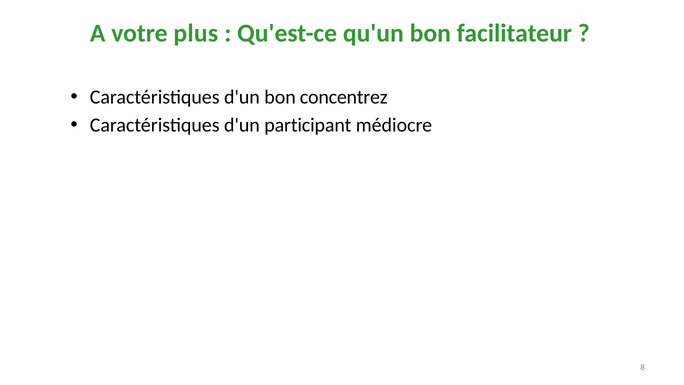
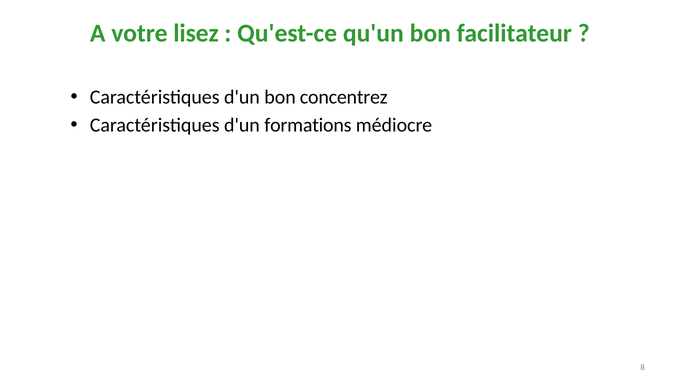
plus: plus -> lisez (196, 33)
participant: participant -> formations (308, 125)
